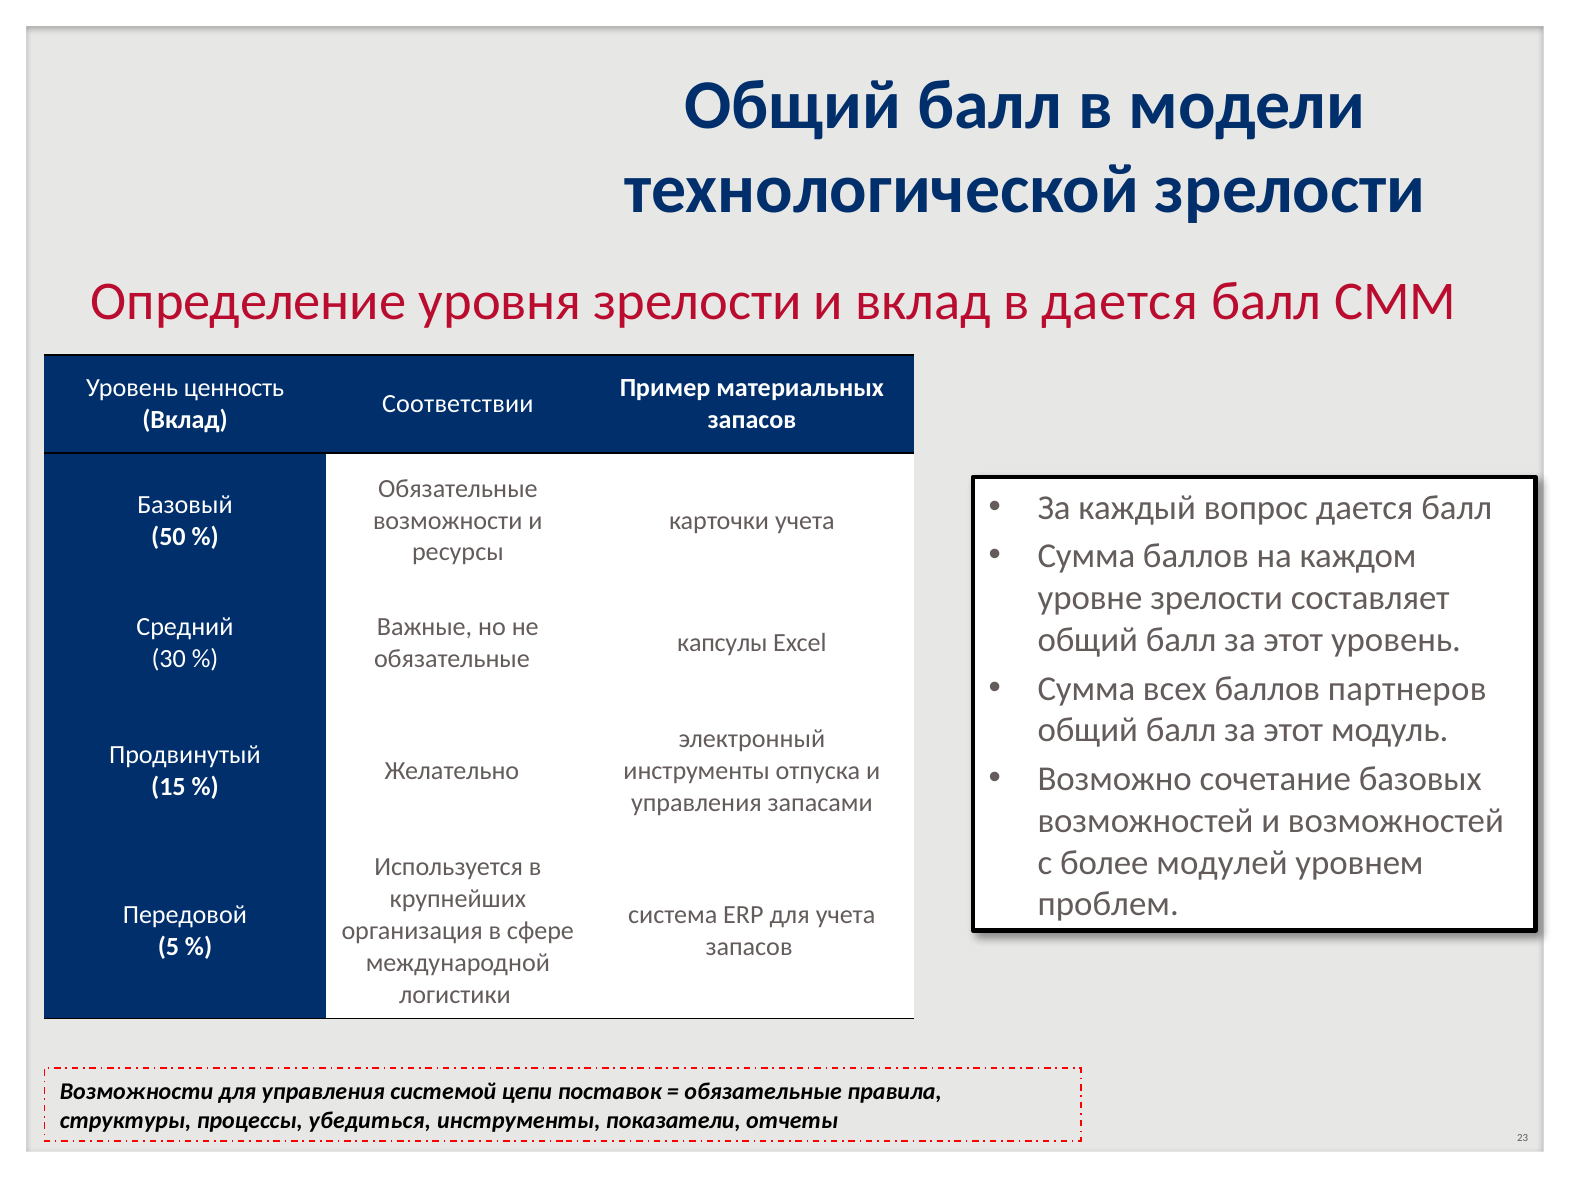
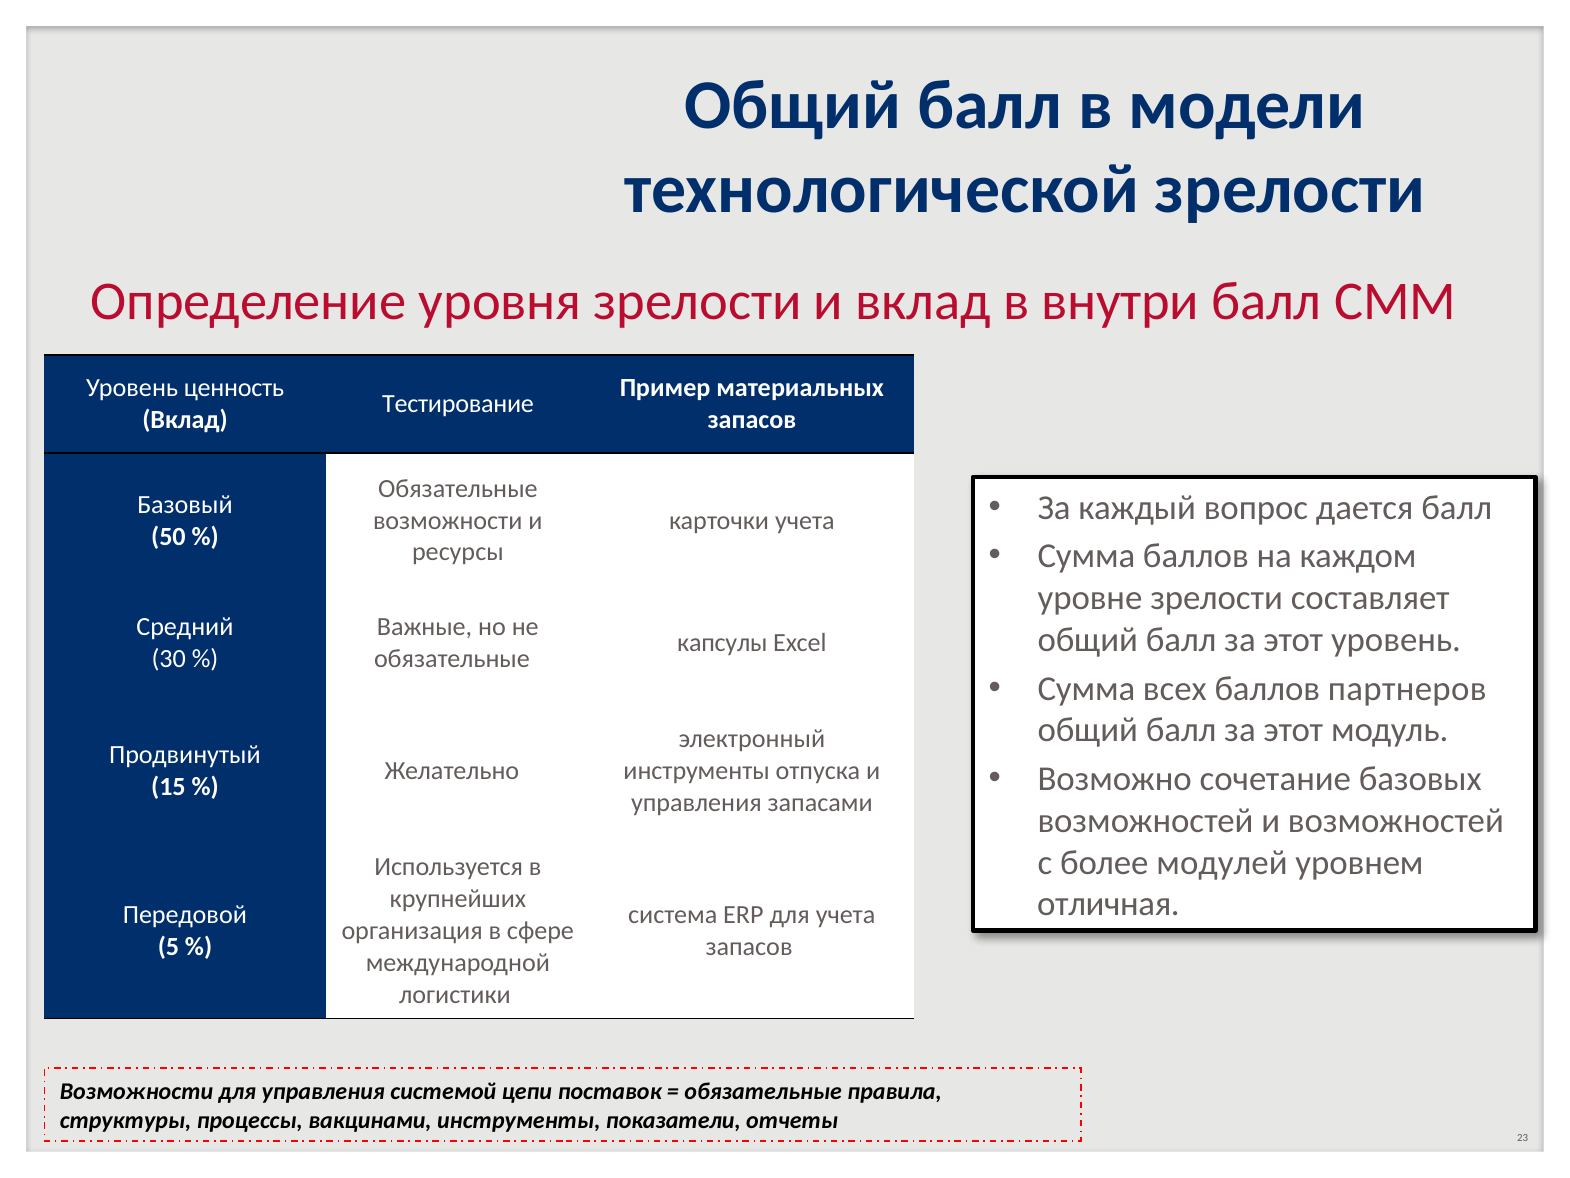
в дается: дается -> внутри (1120, 302)
Соответствии: Соответствии -> Тестирование (458, 404)
проблем: проблем -> отличная (1108, 904)
убедиться: убедиться -> вакцинами (370, 1120)
